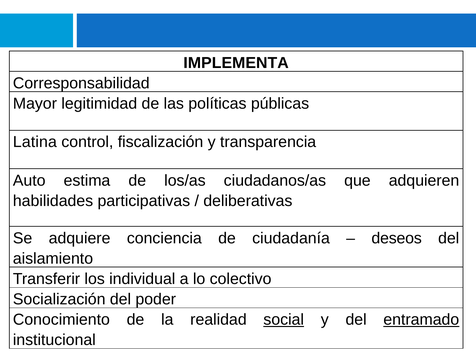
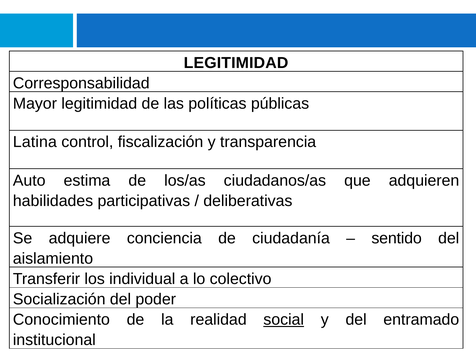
IMPLEMENTA: IMPLEMENTA -> LEGITIMIDAD (236, 63)
deseos: deseos -> sentido (397, 238)
entramado underline: present -> none (421, 320)
